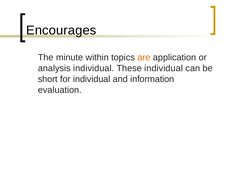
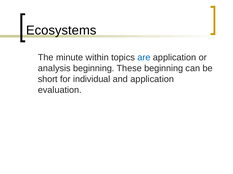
Encourages: Encourages -> Ecosystems (61, 30)
are colour: orange -> blue (144, 58)
analysis individual: individual -> beginning (94, 69)
These individual: individual -> beginning (164, 69)
and information: information -> application (152, 79)
